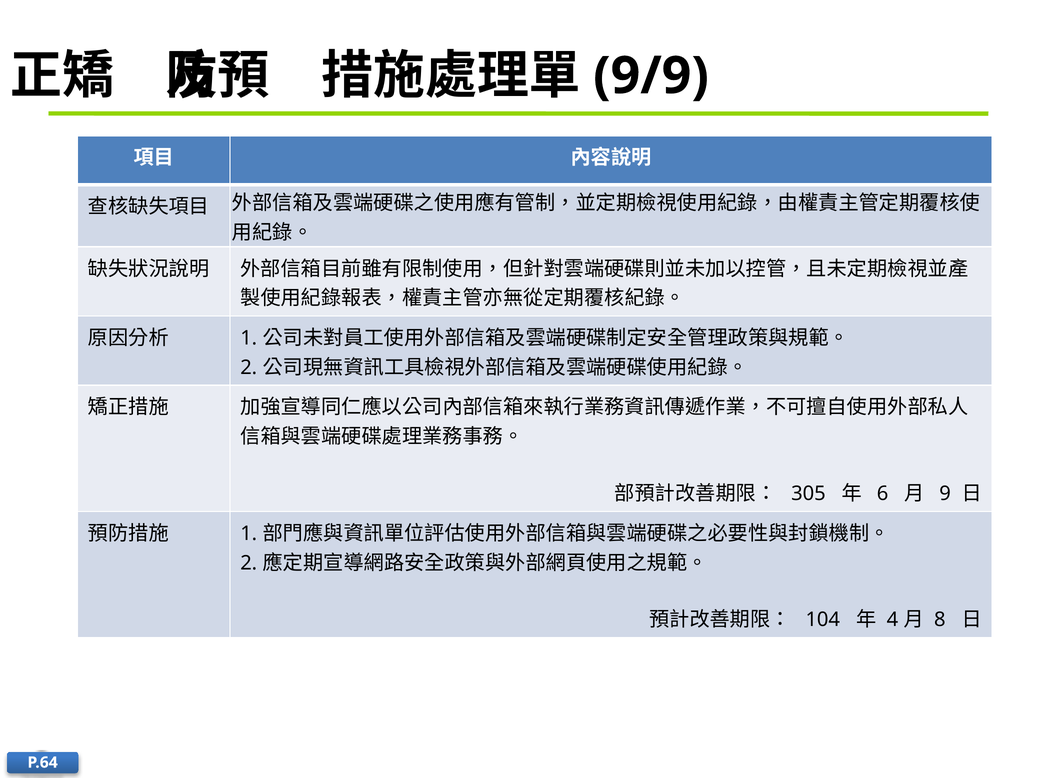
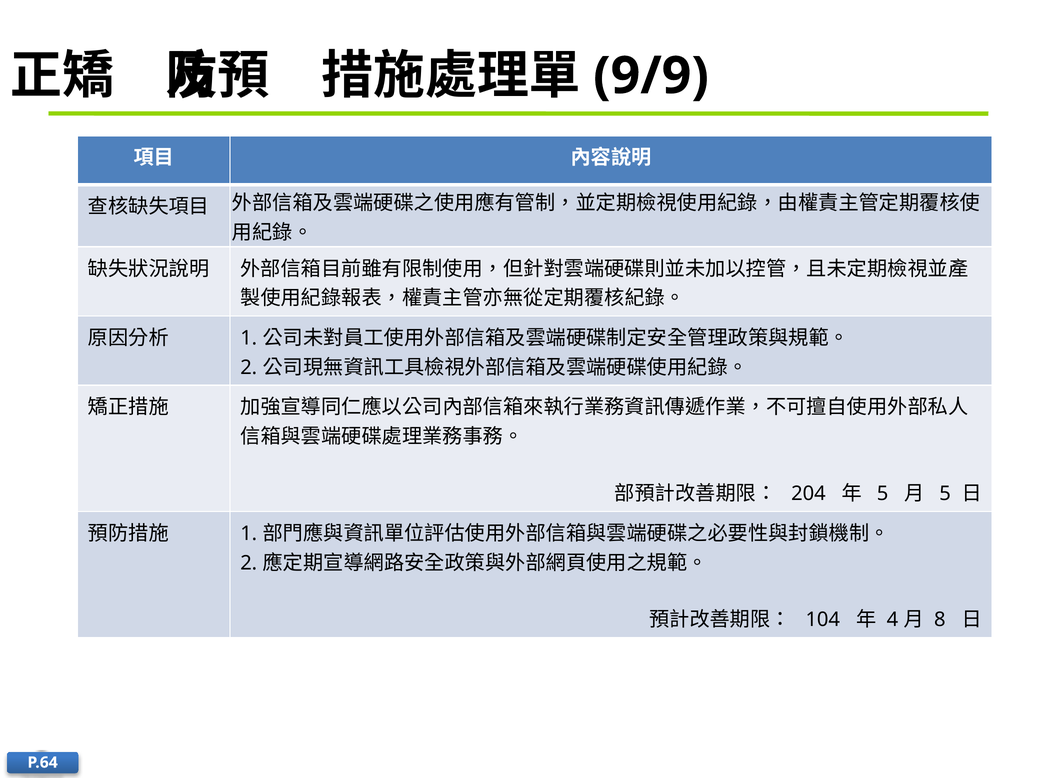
305: 305 -> 204 (808, 493)
6: 6 -> 5 (883, 493)
9: 9 -> 5 (945, 493)
